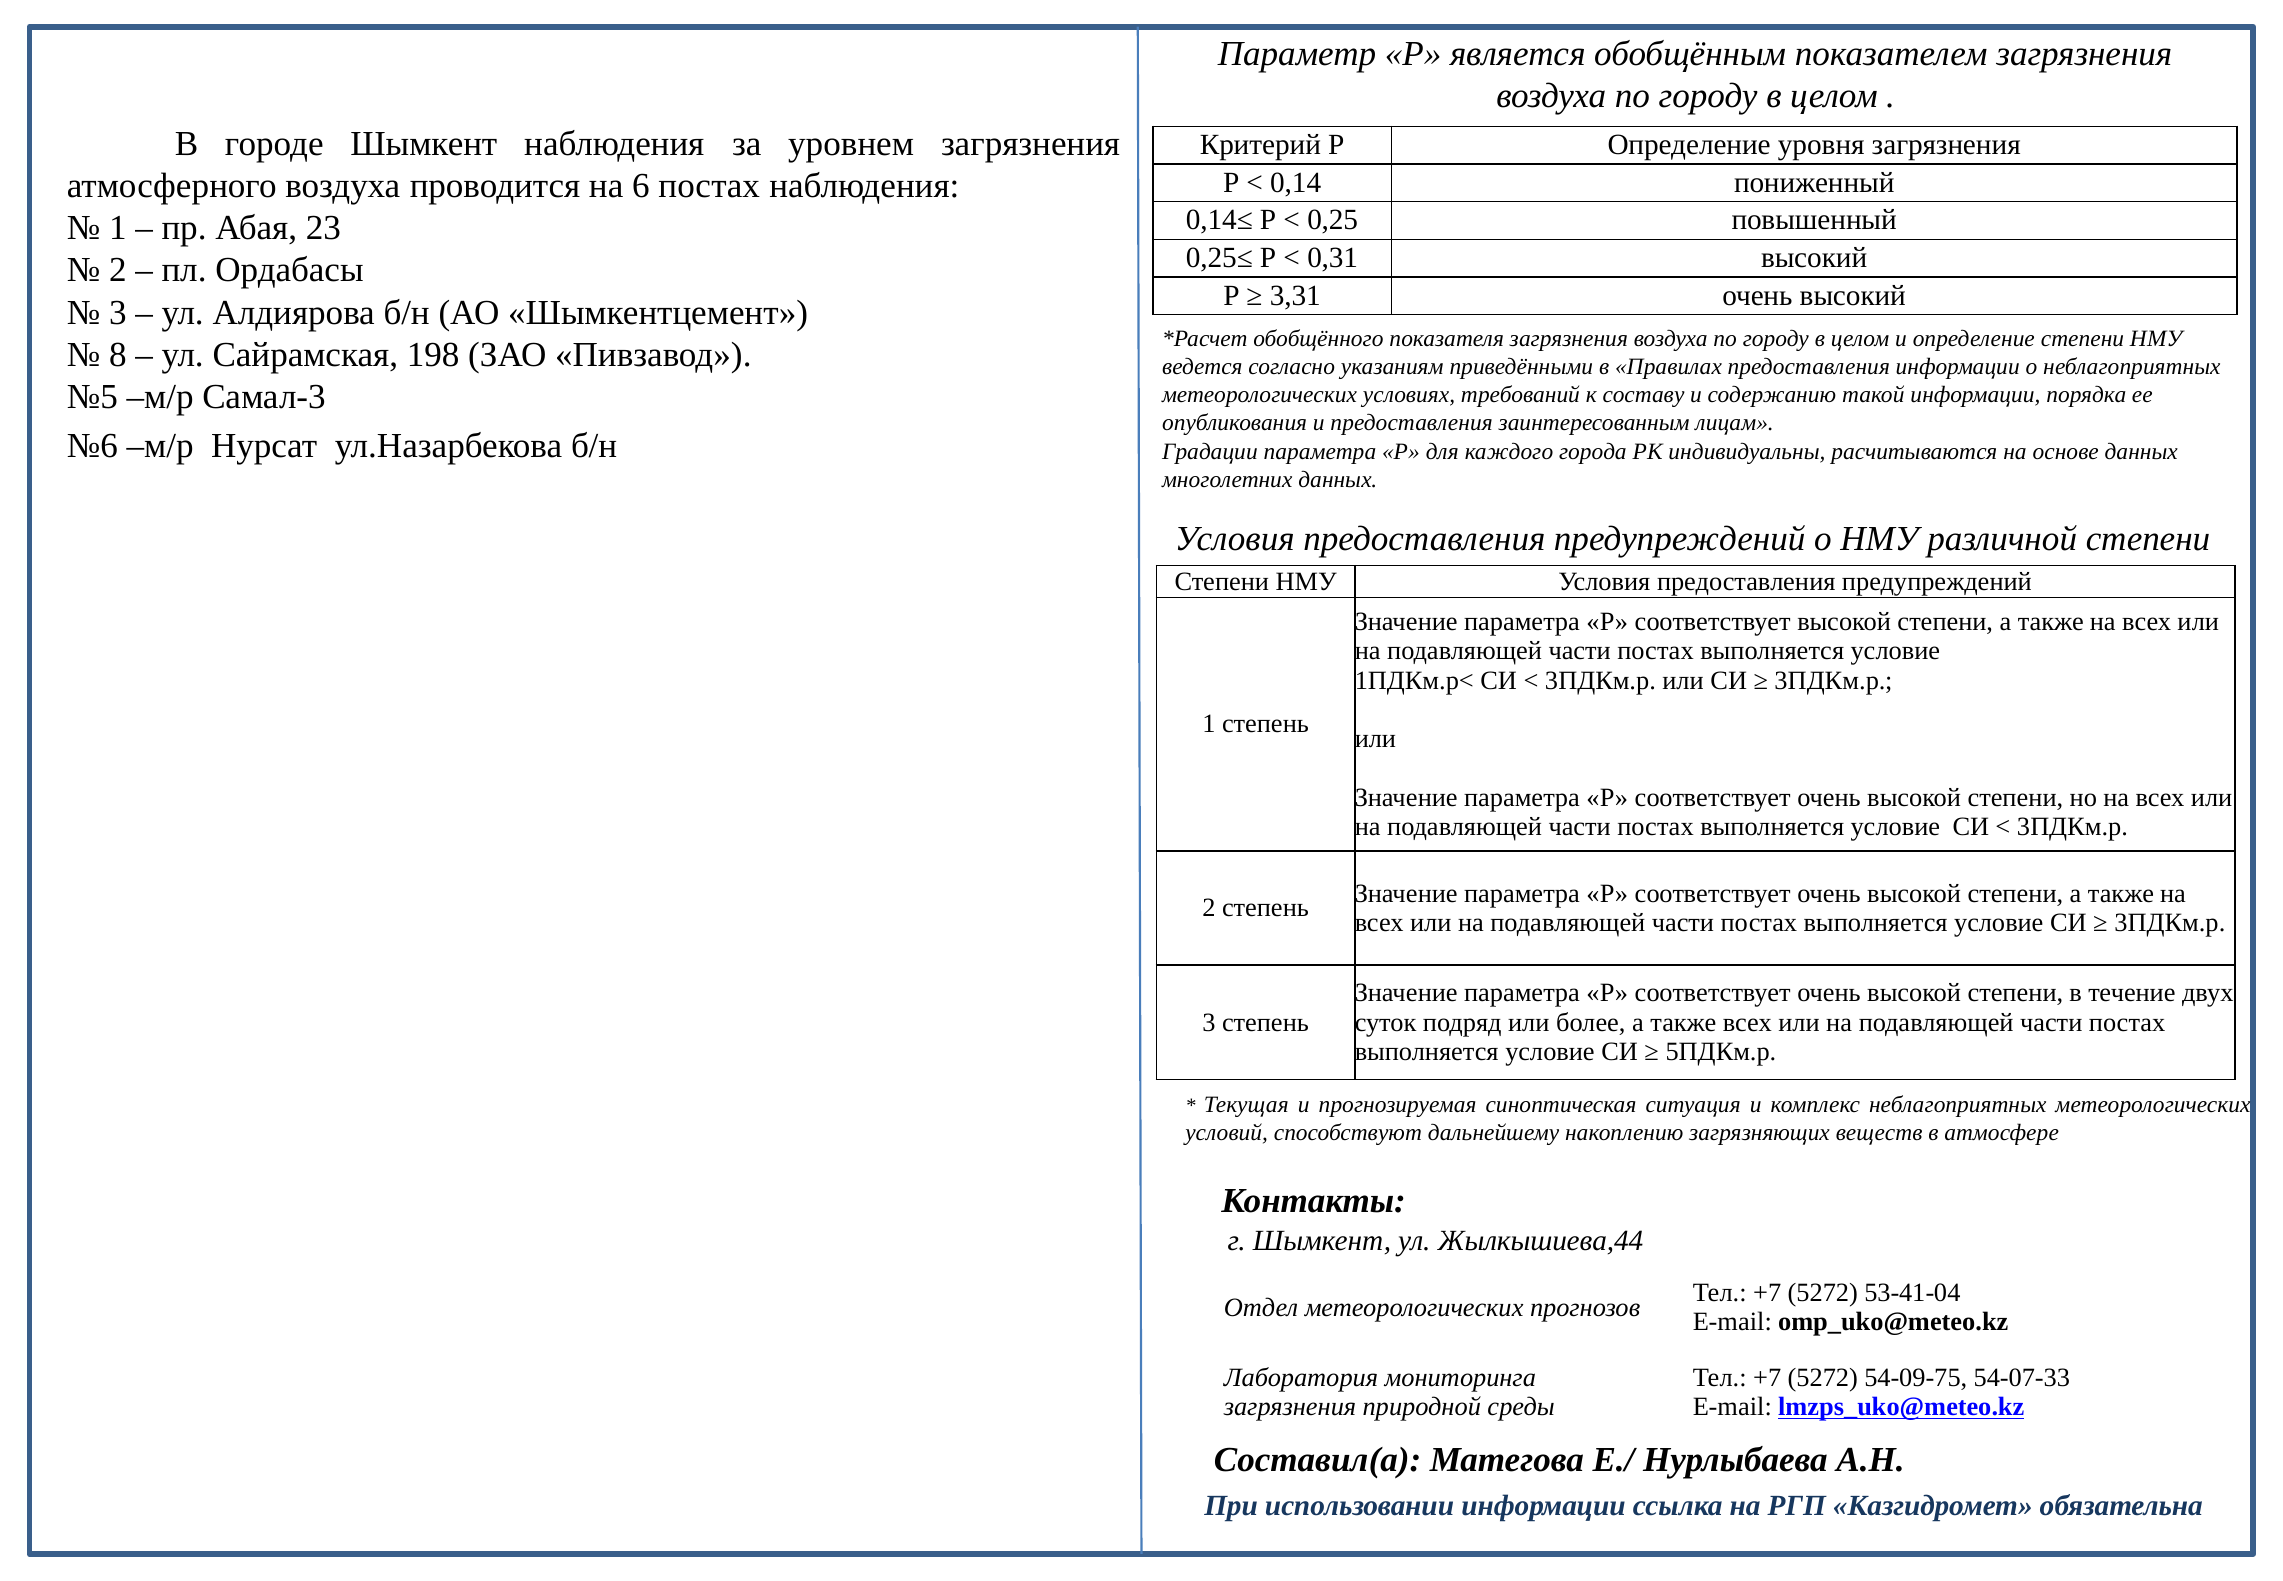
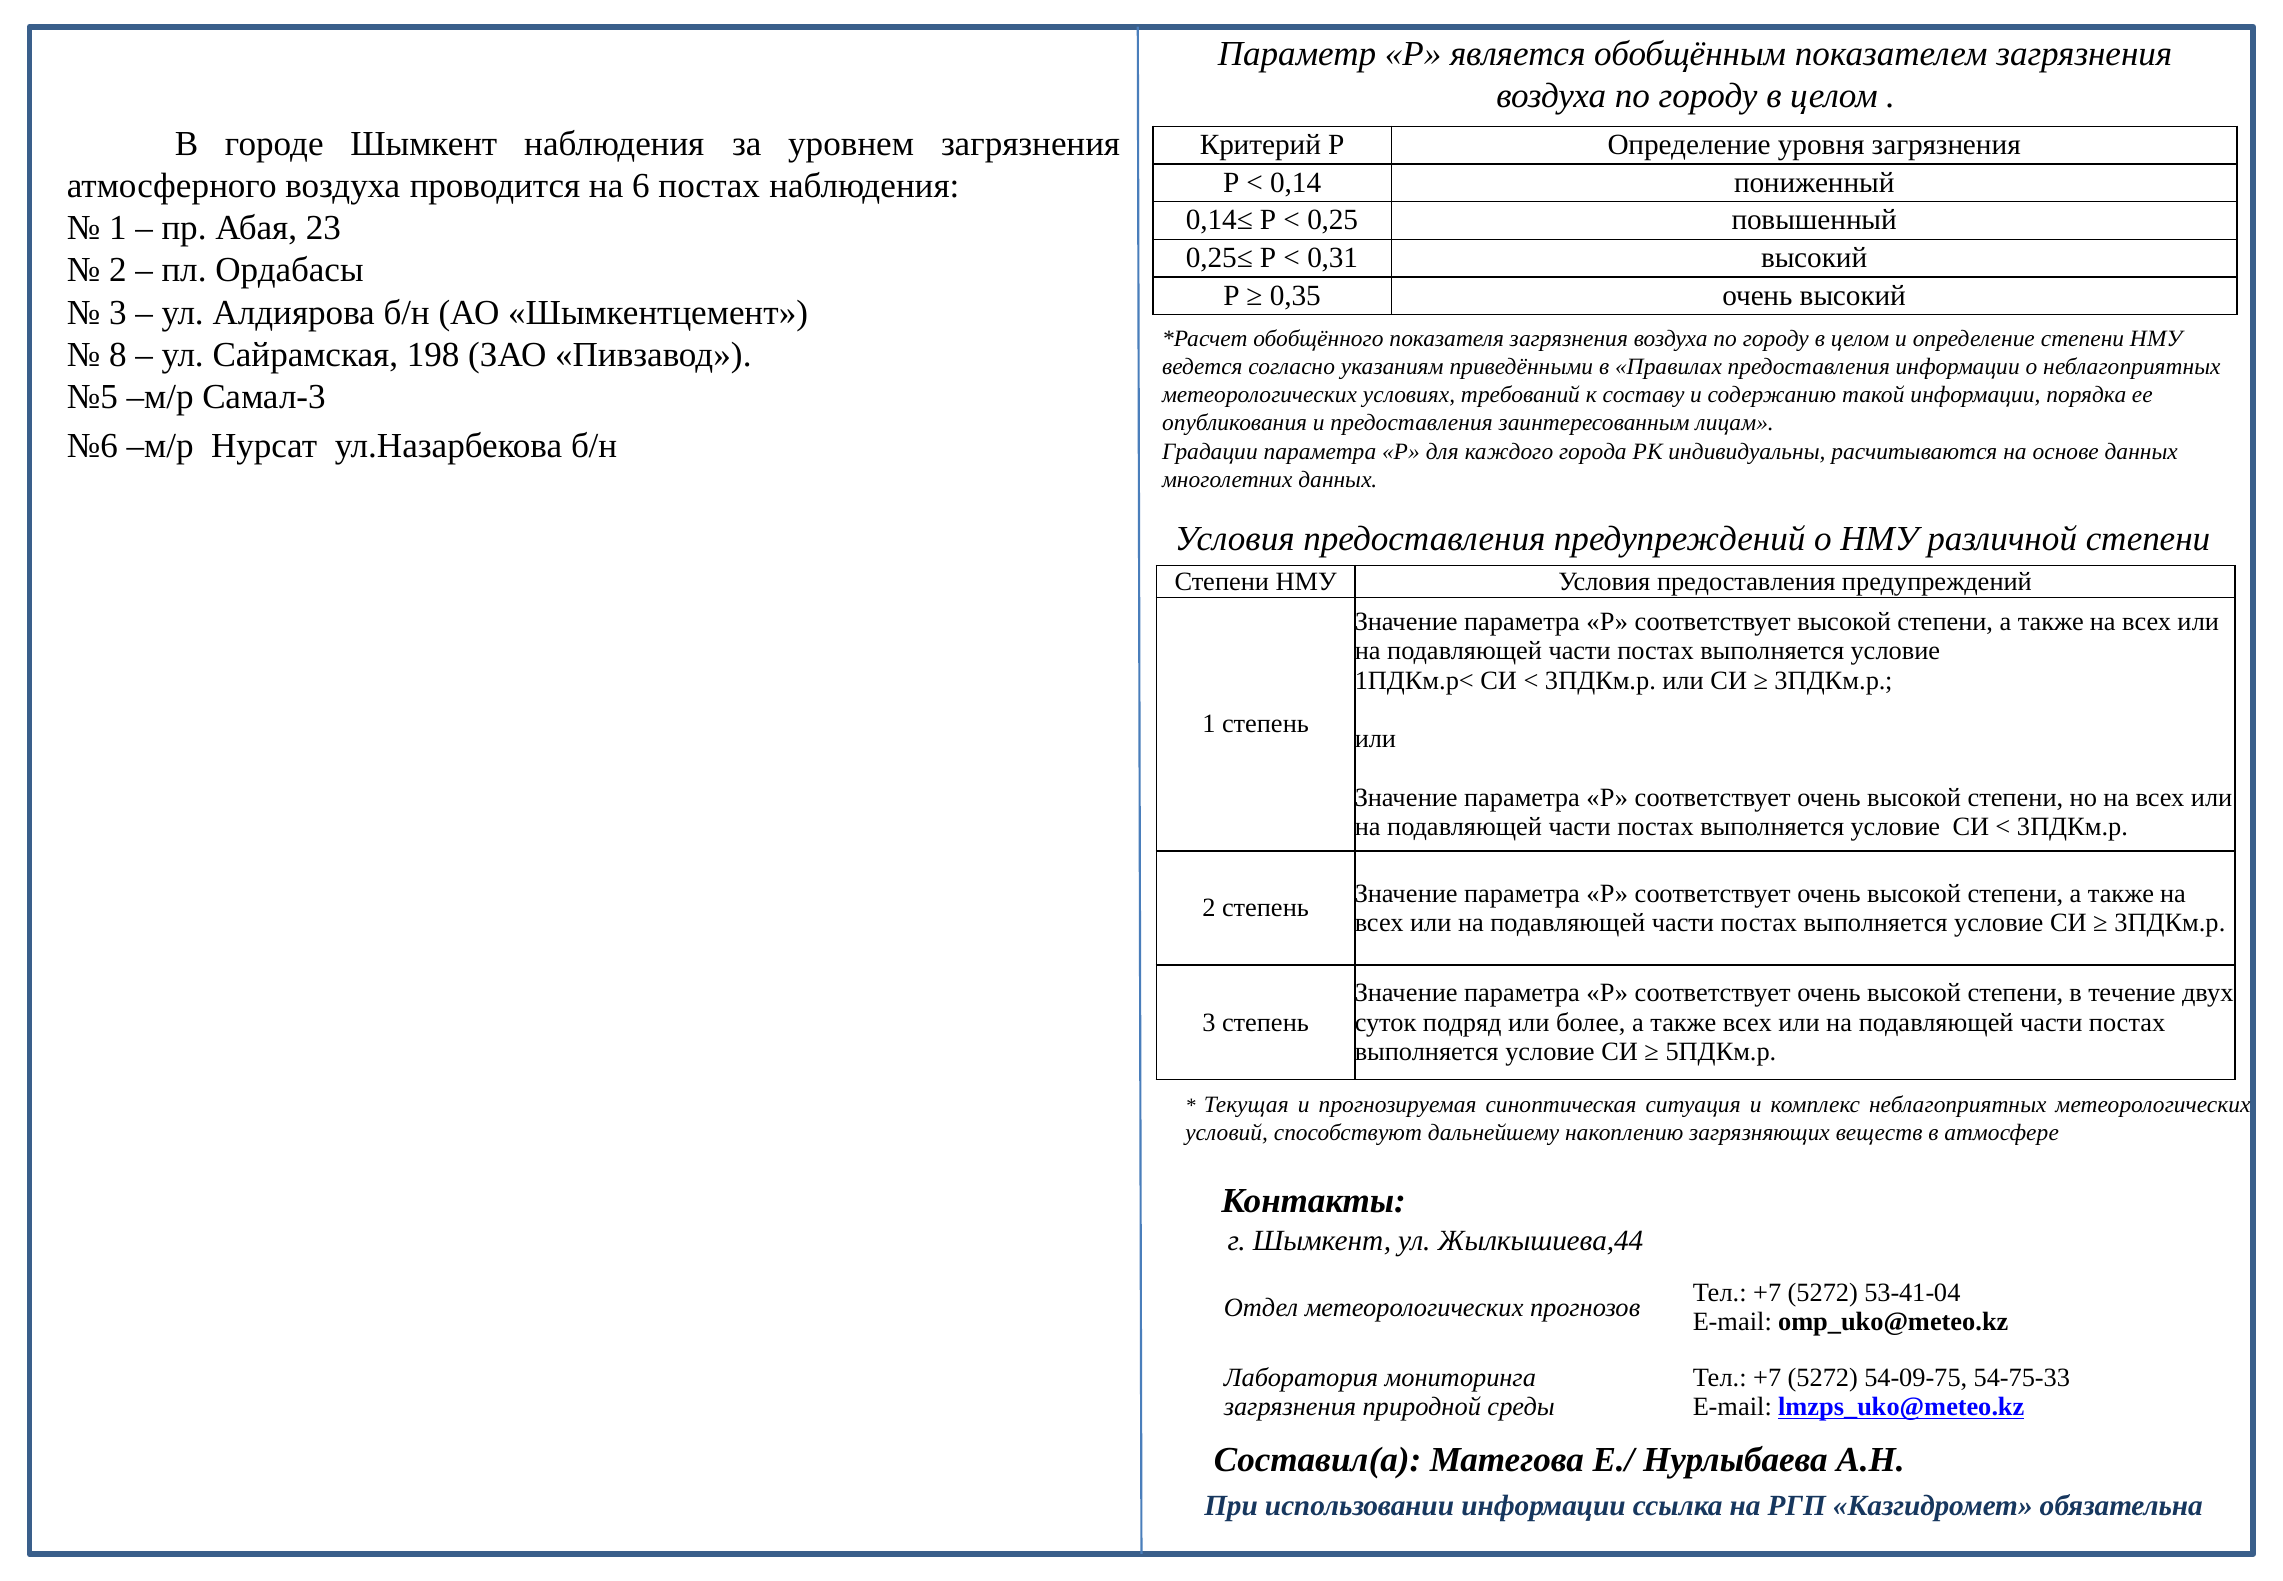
3,31: 3,31 -> 0,35 (1295, 296)
54-07-33: 54-07-33 -> 54-75-33 (2022, 1377)
